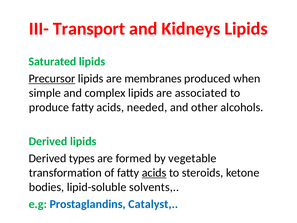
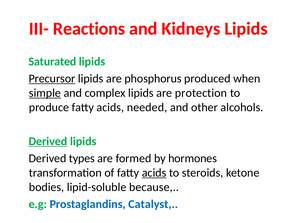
Transport: Transport -> Reactions (89, 29)
membranes: membranes -> phosphorus (153, 78)
simple underline: none -> present (45, 93)
associated: associated -> protection (201, 93)
Derived underline: none -> present (48, 141)
vegetable: vegetable -> hormones (193, 158)
solvents: solvents -> because (154, 187)
